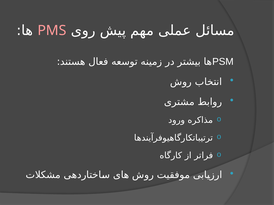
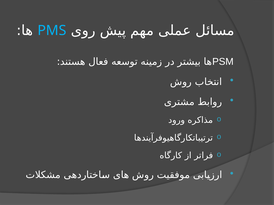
PMS colour: pink -> light blue (52, 31)
